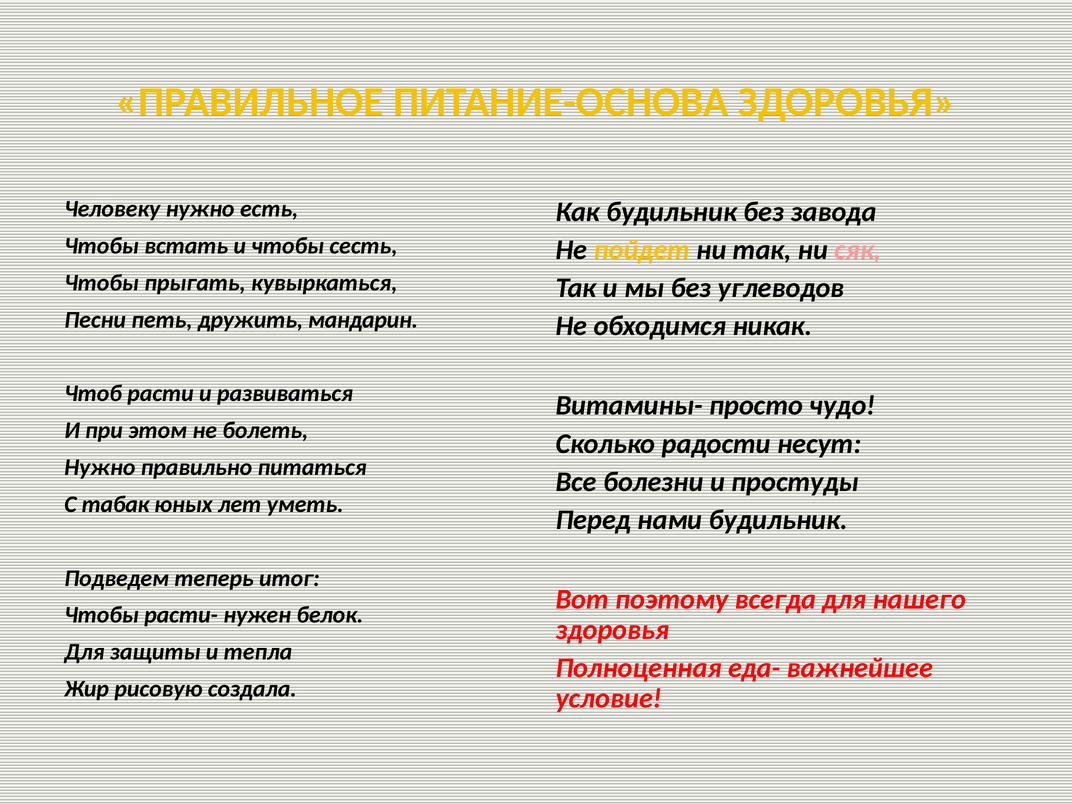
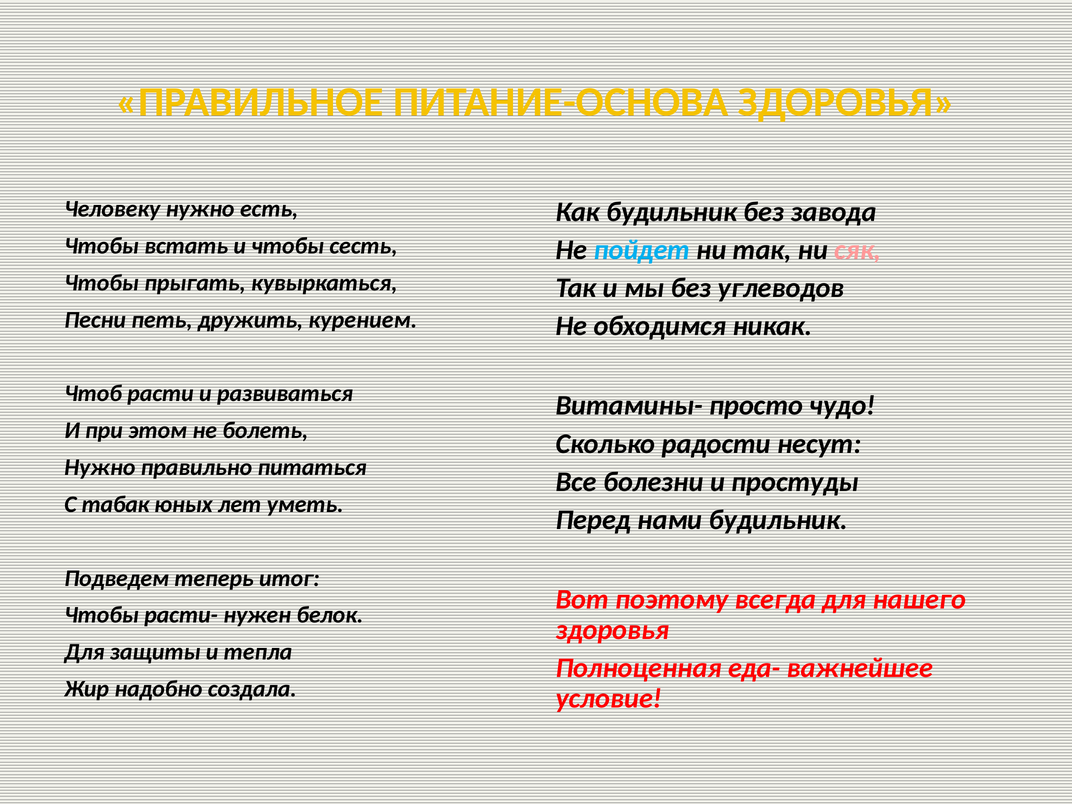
пойдет colour: yellow -> light blue (642, 250)
мандарин: мандарин -> курением (363, 320)
рисовую: рисовую -> надобно (159, 689)
